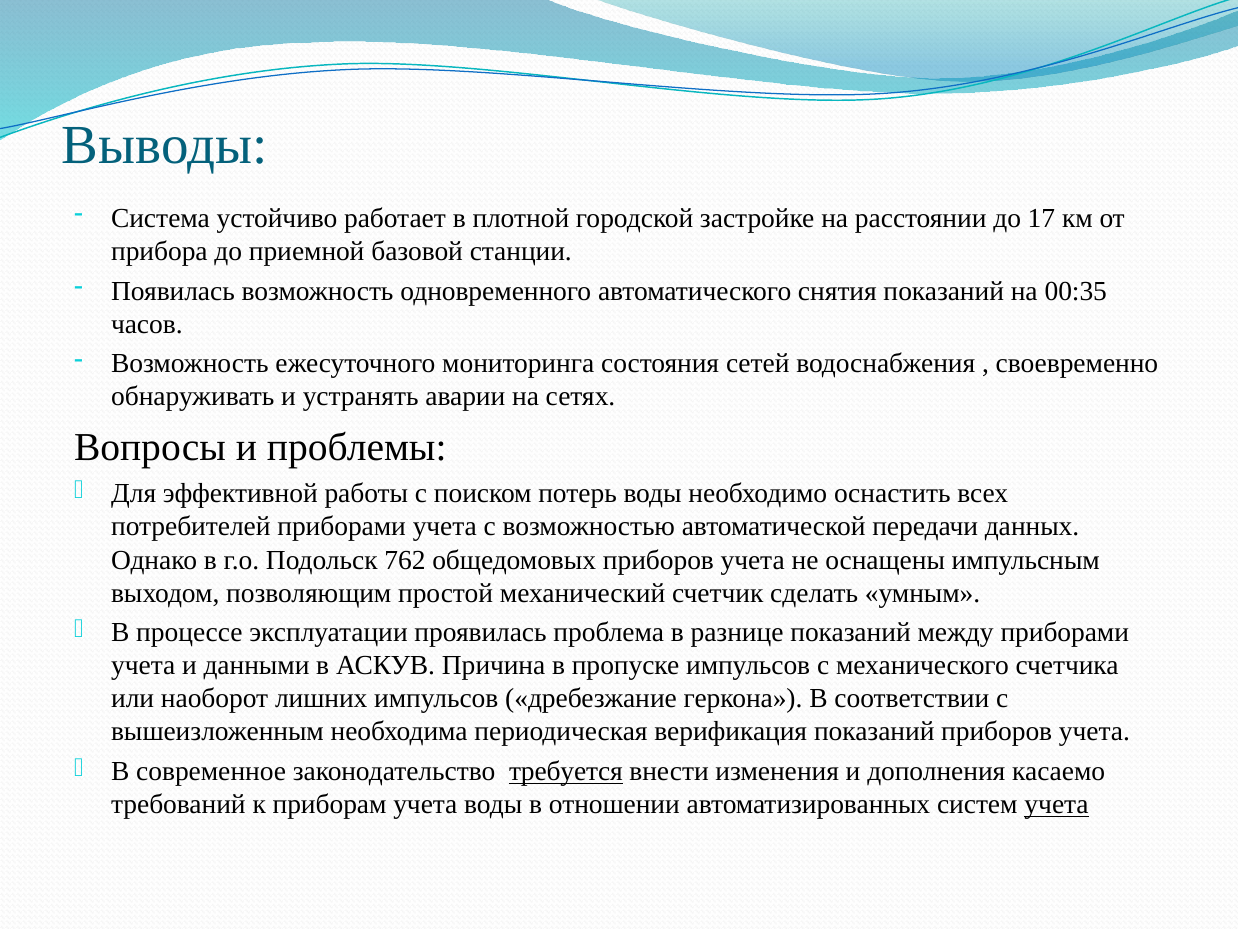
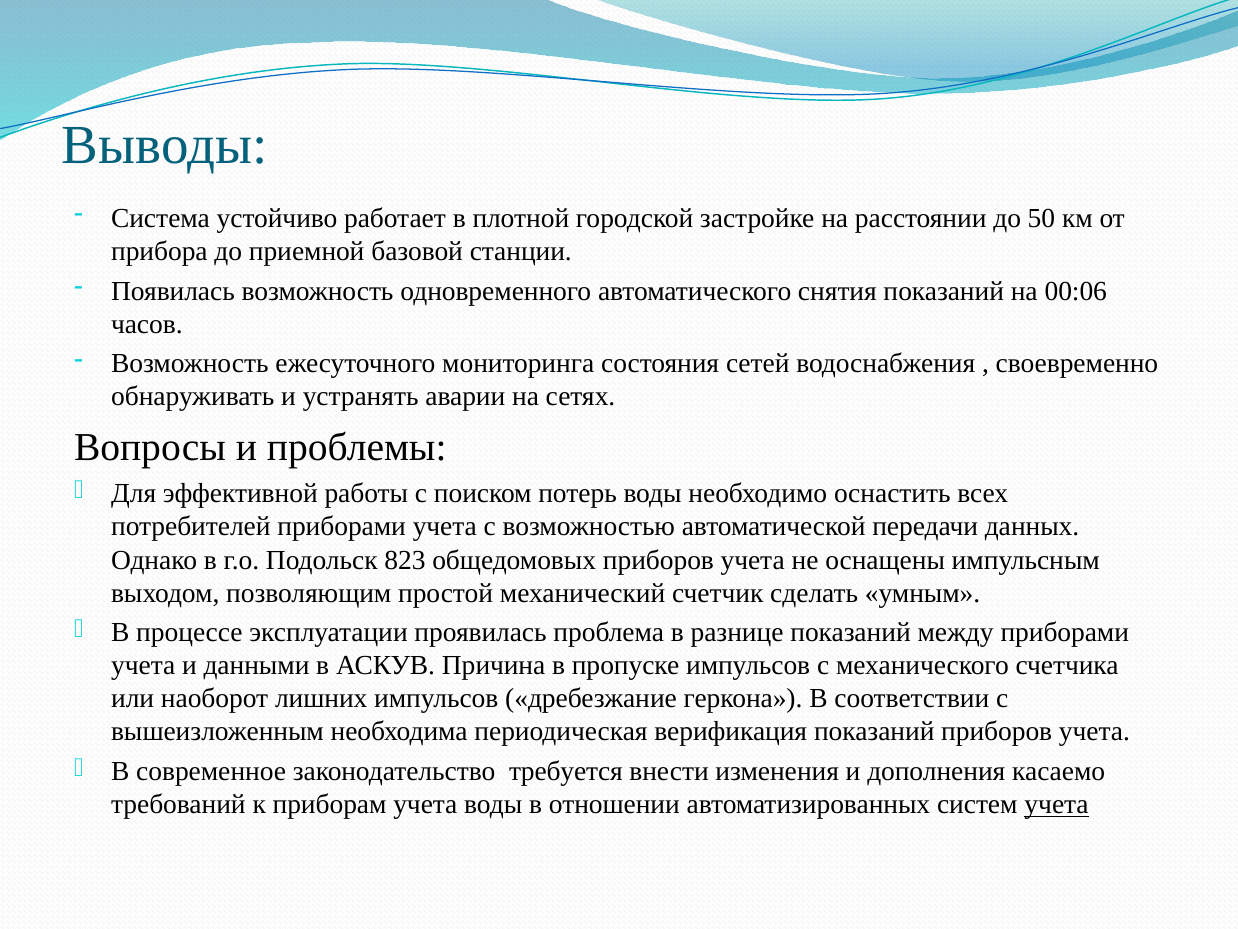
17: 17 -> 50 (1041, 218)
00:35: 00:35 -> 00:06 (1076, 291)
762: 762 -> 823 (405, 560)
требуется underline: present -> none (566, 771)
